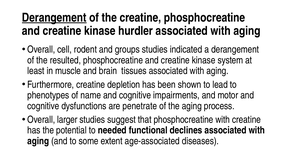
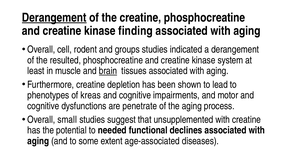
hurdler: hurdler -> finding (136, 31)
brain underline: none -> present (108, 71)
name: name -> kreas (91, 95)
larger: larger -> small (67, 120)
that phosphocreatine: phosphocreatine -> unsupplemented (183, 120)
